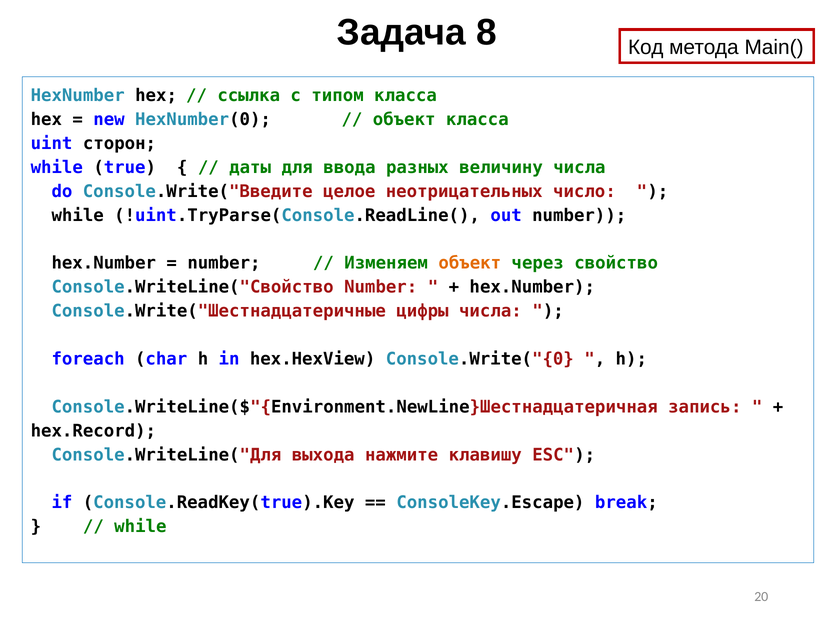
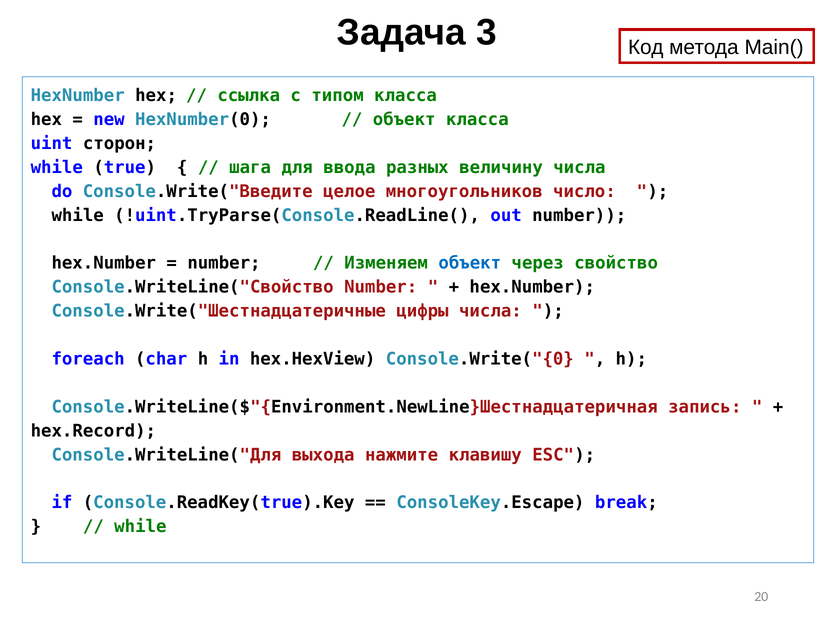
8: 8 -> 3 (487, 33)
даты: даты -> шага (250, 168)
неотрицательных: неотрицательных -> многоугольников (464, 192)
объект colour: orange -> blue (470, 263)
